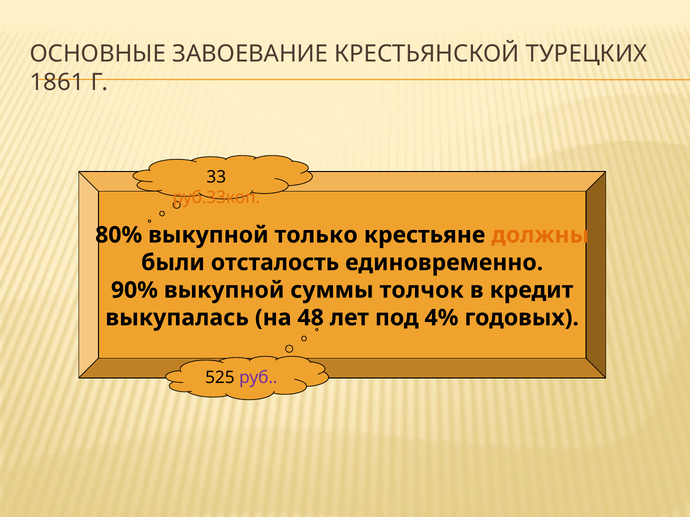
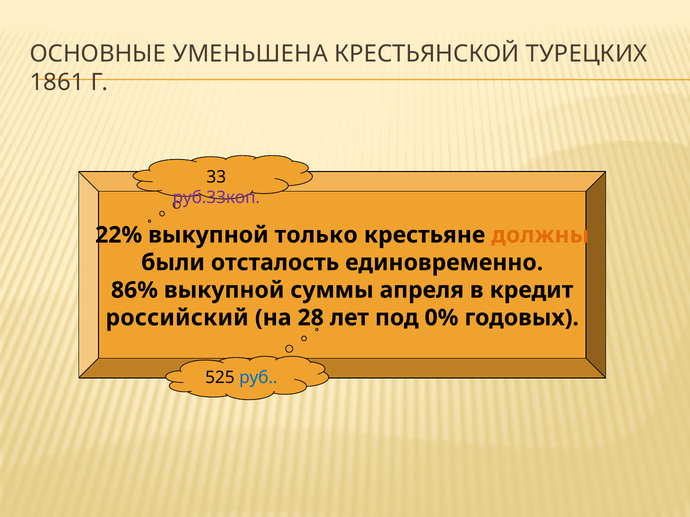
ЗАВОЕВАНИЕ: ЗАВОЕВАНИЕ -> УМЕНЬШЕНА (250, 54)
руб.33коп colour: orange -> purple (216, 198)
80%: 80% -> 22% (119, 235)
90%: 90% -> 86% (134, 290)
толчок: толчок -> апреля (422, 290)
выкупалась: выкупалась -> российский (177, 318)
48: 48 -> 28 (311, 318)
4%: 4% -> 0% (441, 318)
руб colour: purple -> blue (258, 378)
